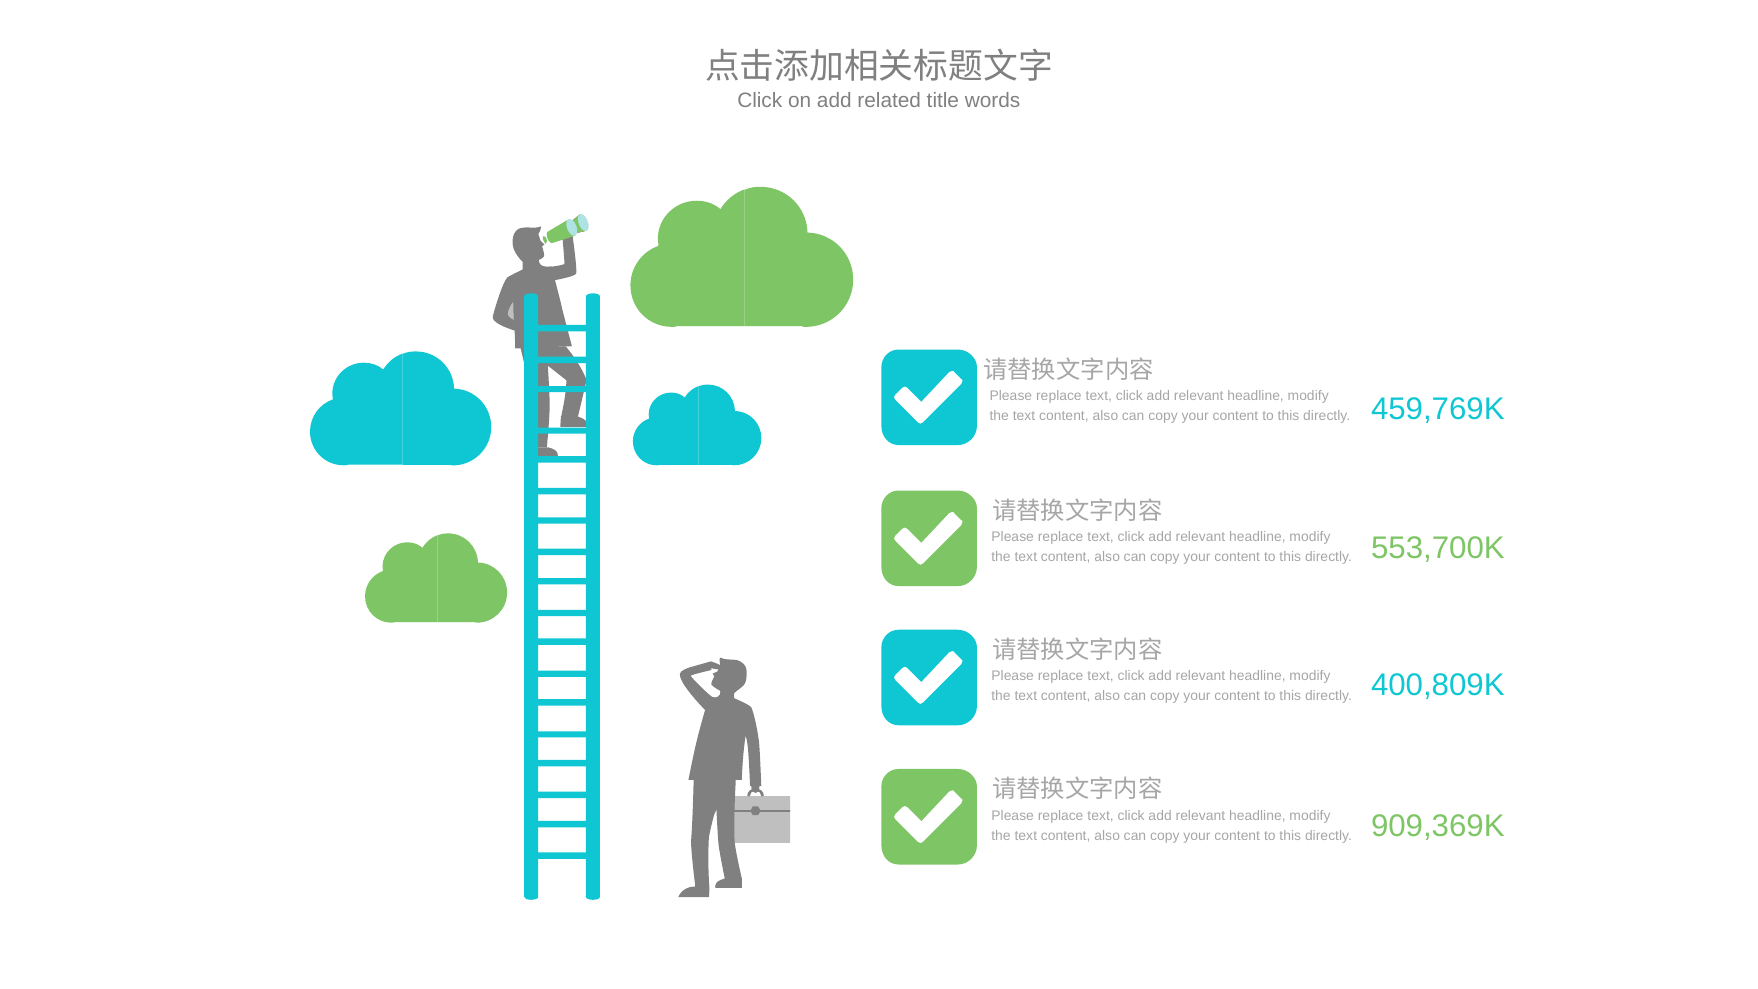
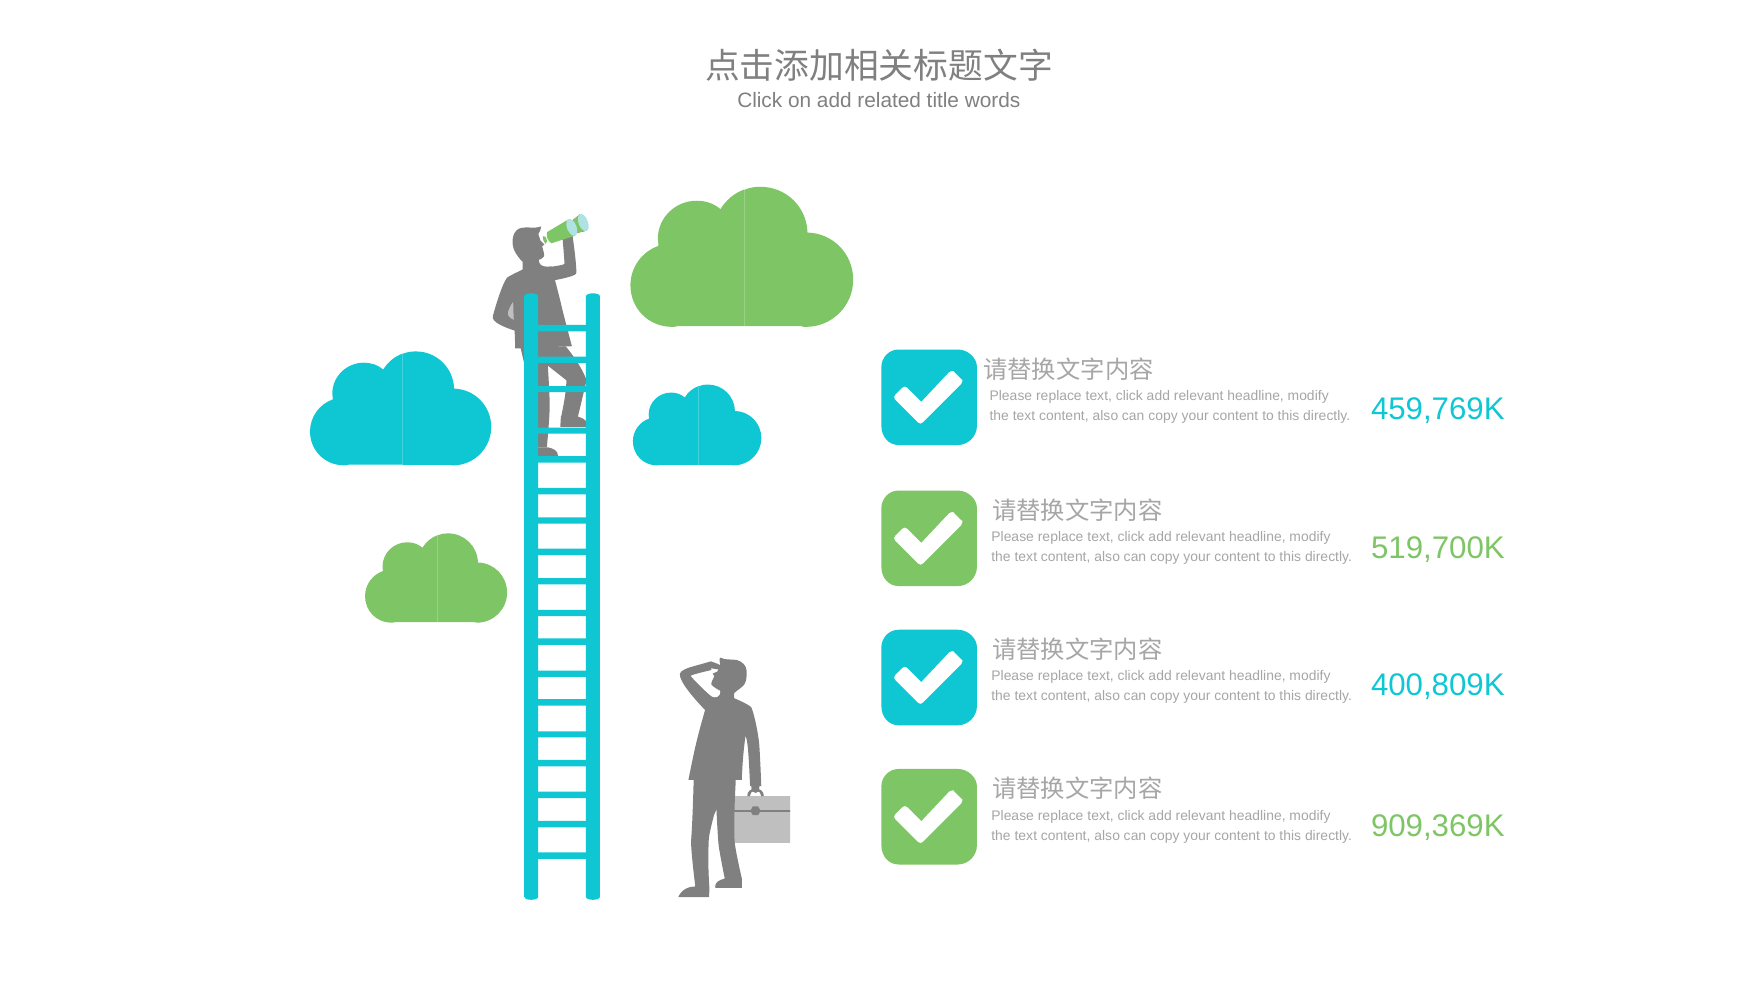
553,700K: 553,700K -> 519,700K (1438, 548)
